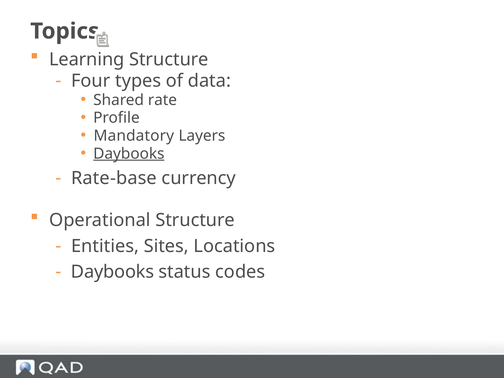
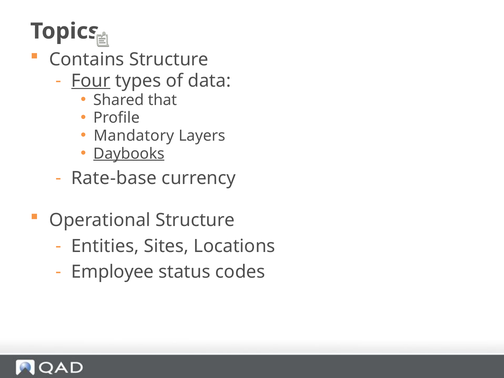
Learning: Learning -> Contains (87, 60)
Four underline: none -> present (91, 81)
rate: rate -> that (162, 100)
Daybooks: Daybooks -> Employee (113, 272)
